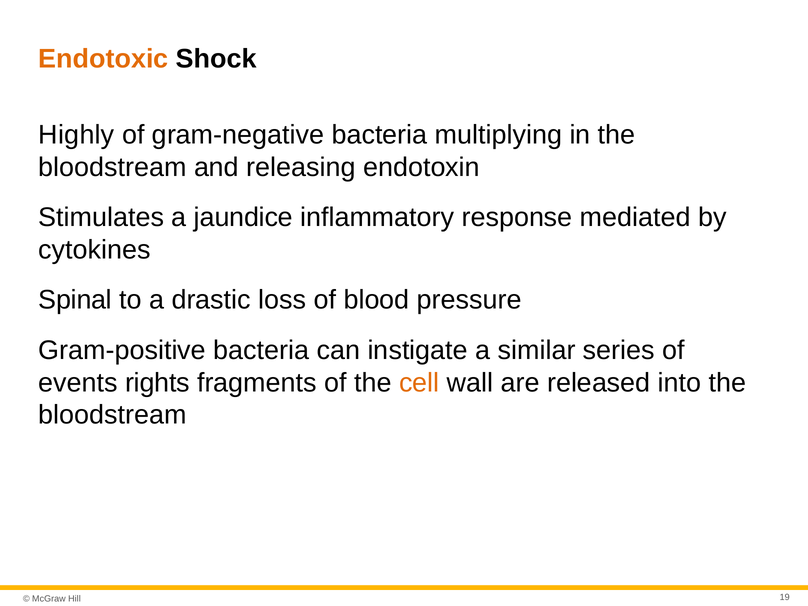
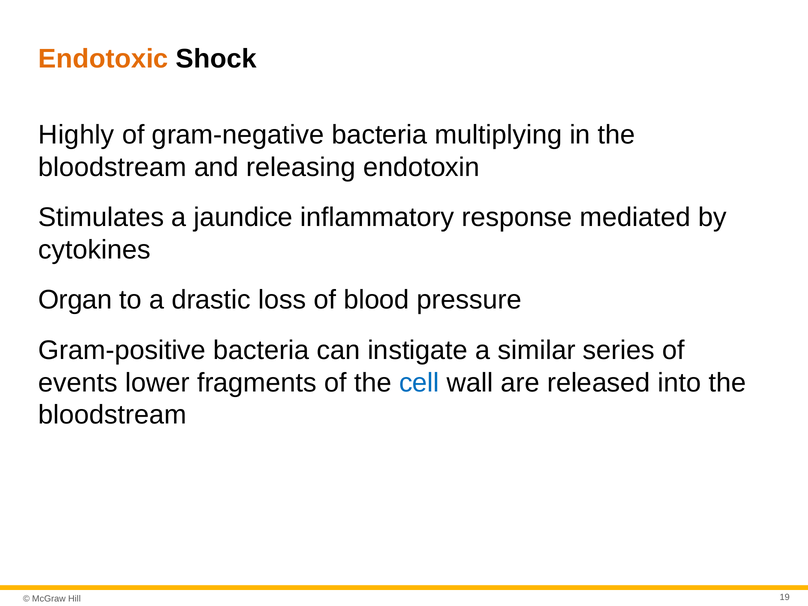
Spinal: Spinal -> Organ (75, 300)
rights: rights -> lower (157, 383)
cell colour: orange -> blue (419, 383)
